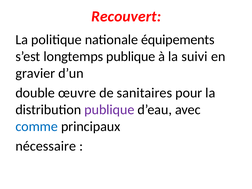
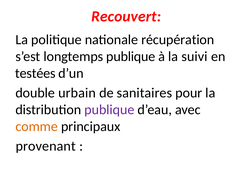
équipements: équipements -> récupération (178, 40)
gravier: gravier -> testées (35, 73)
œuvre: œuvre -> urbain (77, 93)
comme colour: blue -> orange (37, 126)
nécessaire: nécessaire -> provenant (46, 146)
